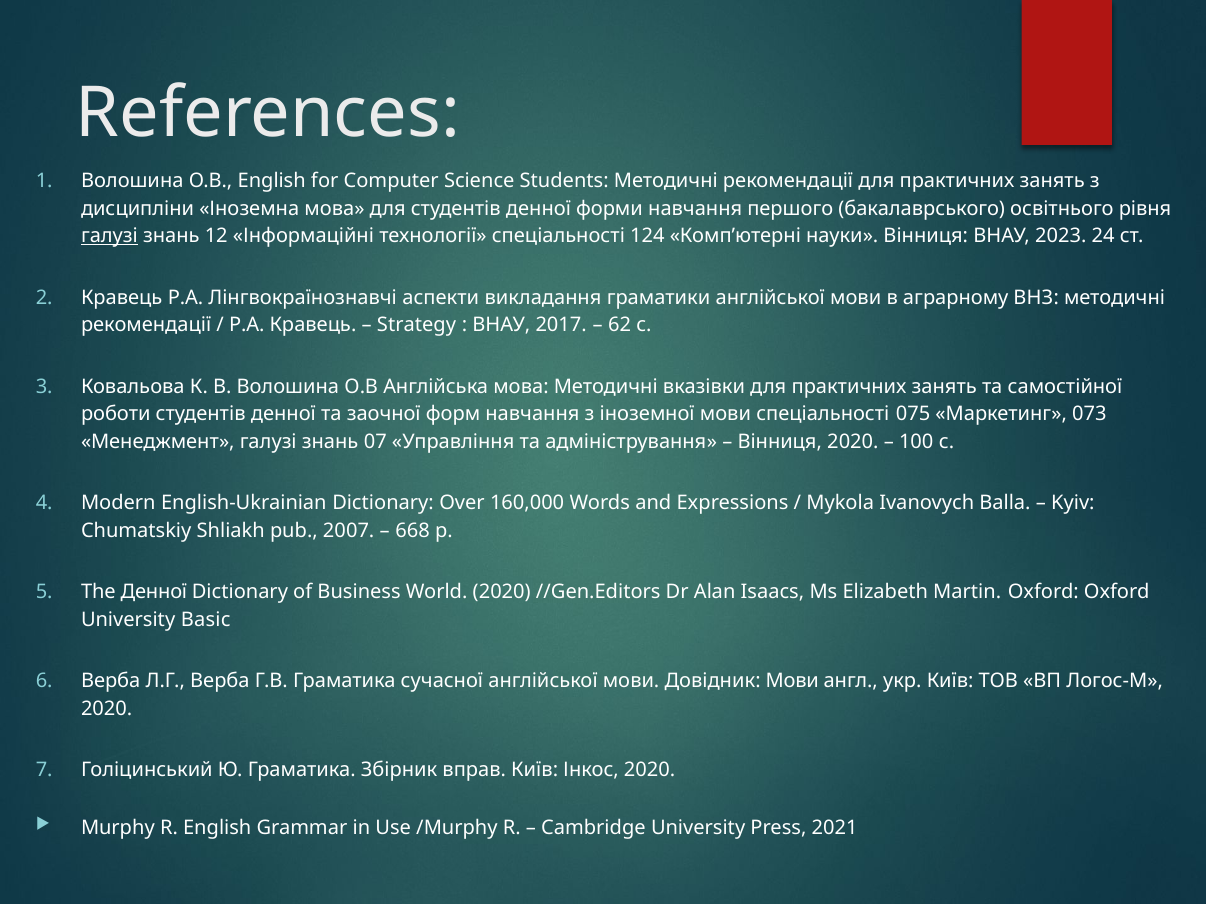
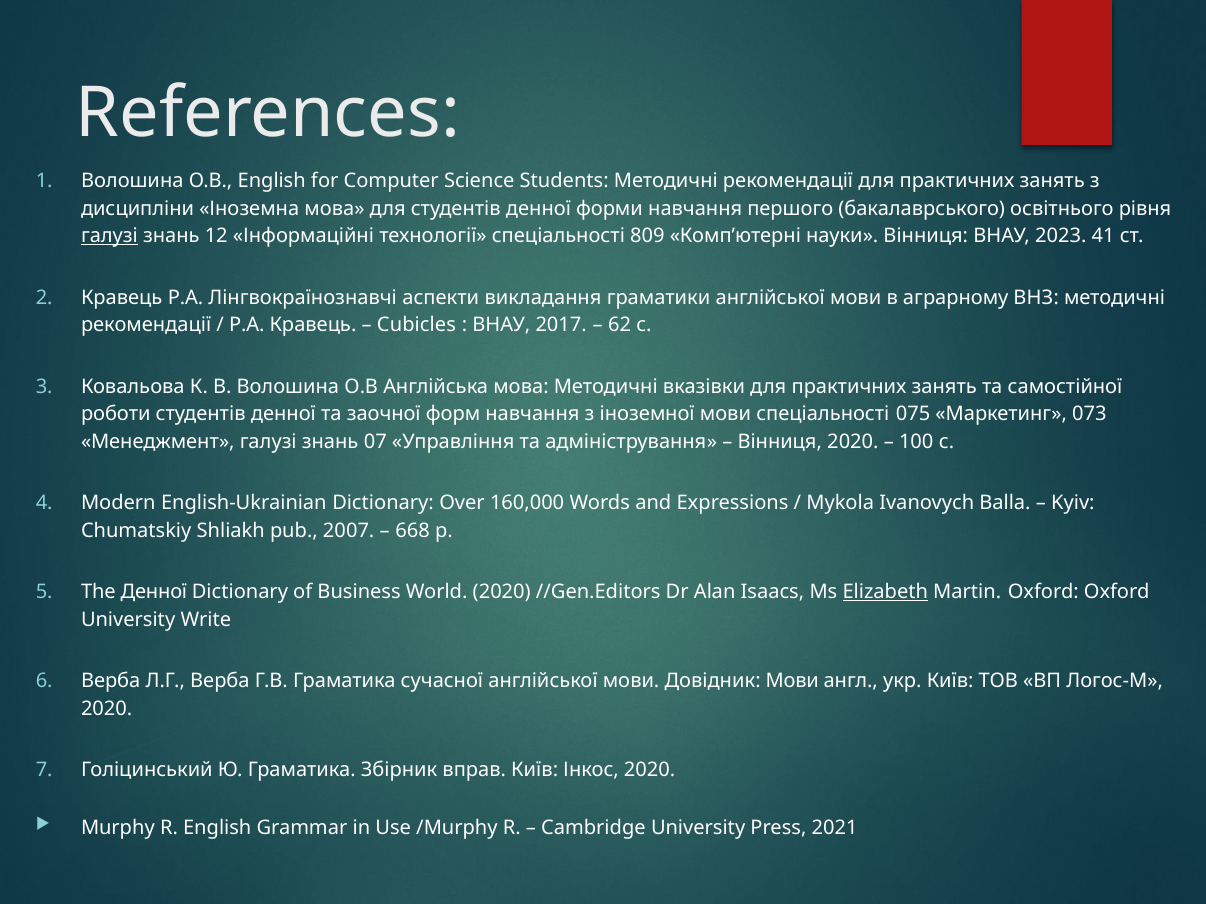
124: 124 -> 809 (647, 236)
24: 24 -> 41 (1103, 236)
Strategy: Strategy -> Cubicles (416, 325)
Elizabeth underline: none -> present (885, 592)
Basic: Basic -> Write (206, 620)
